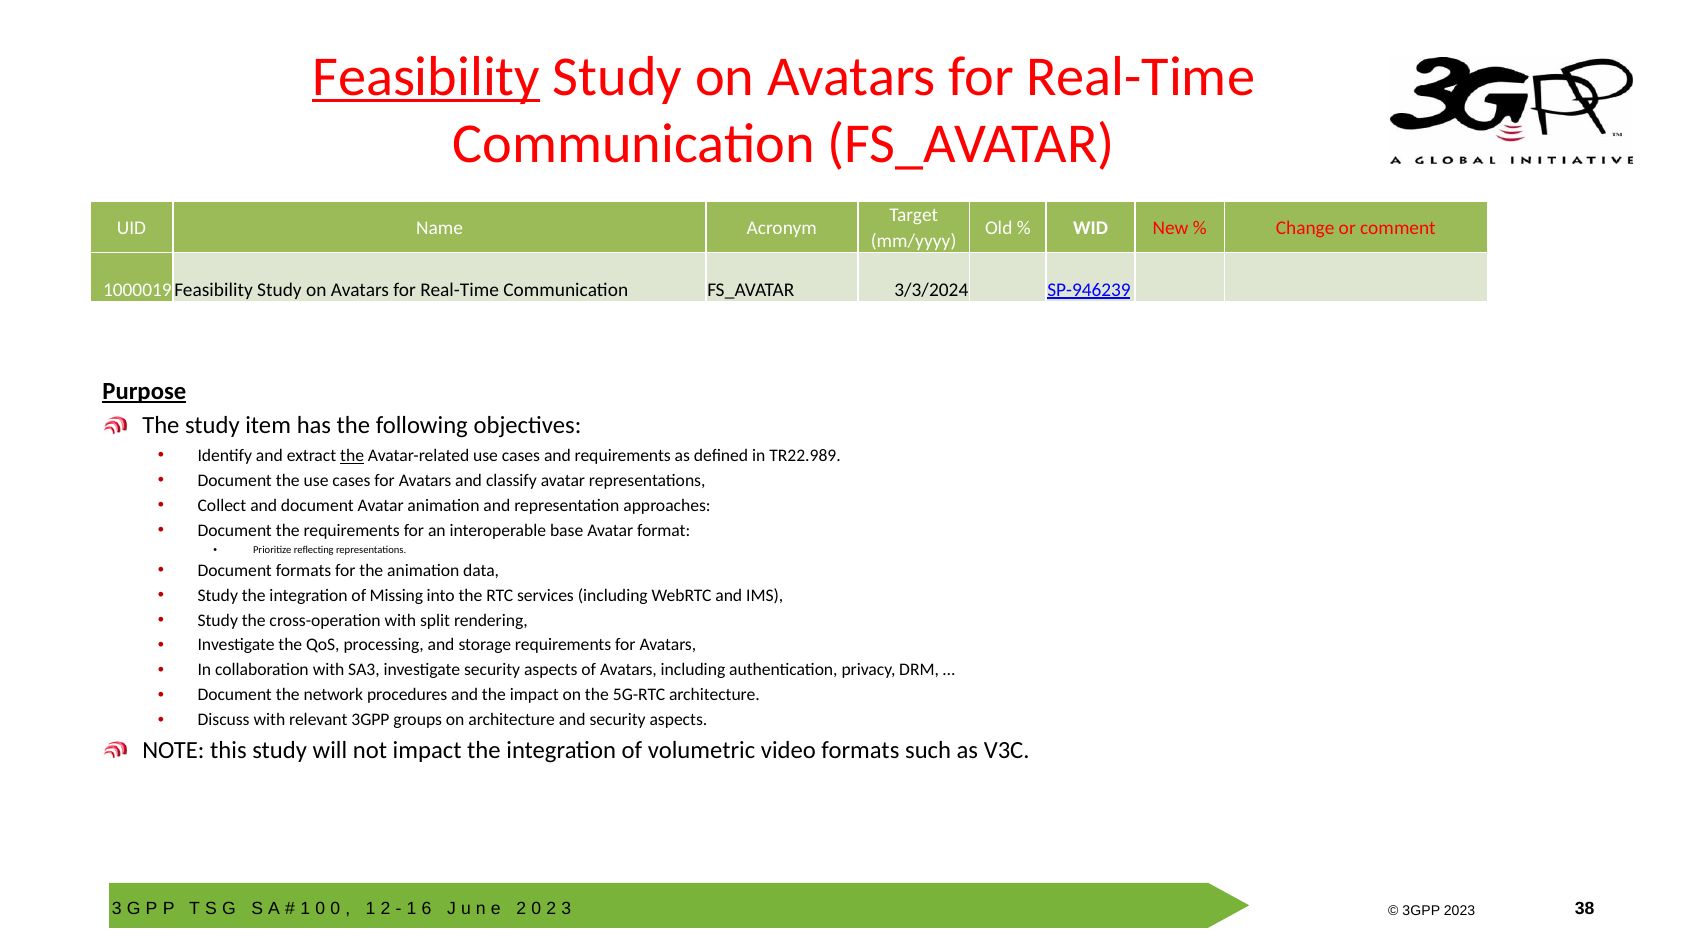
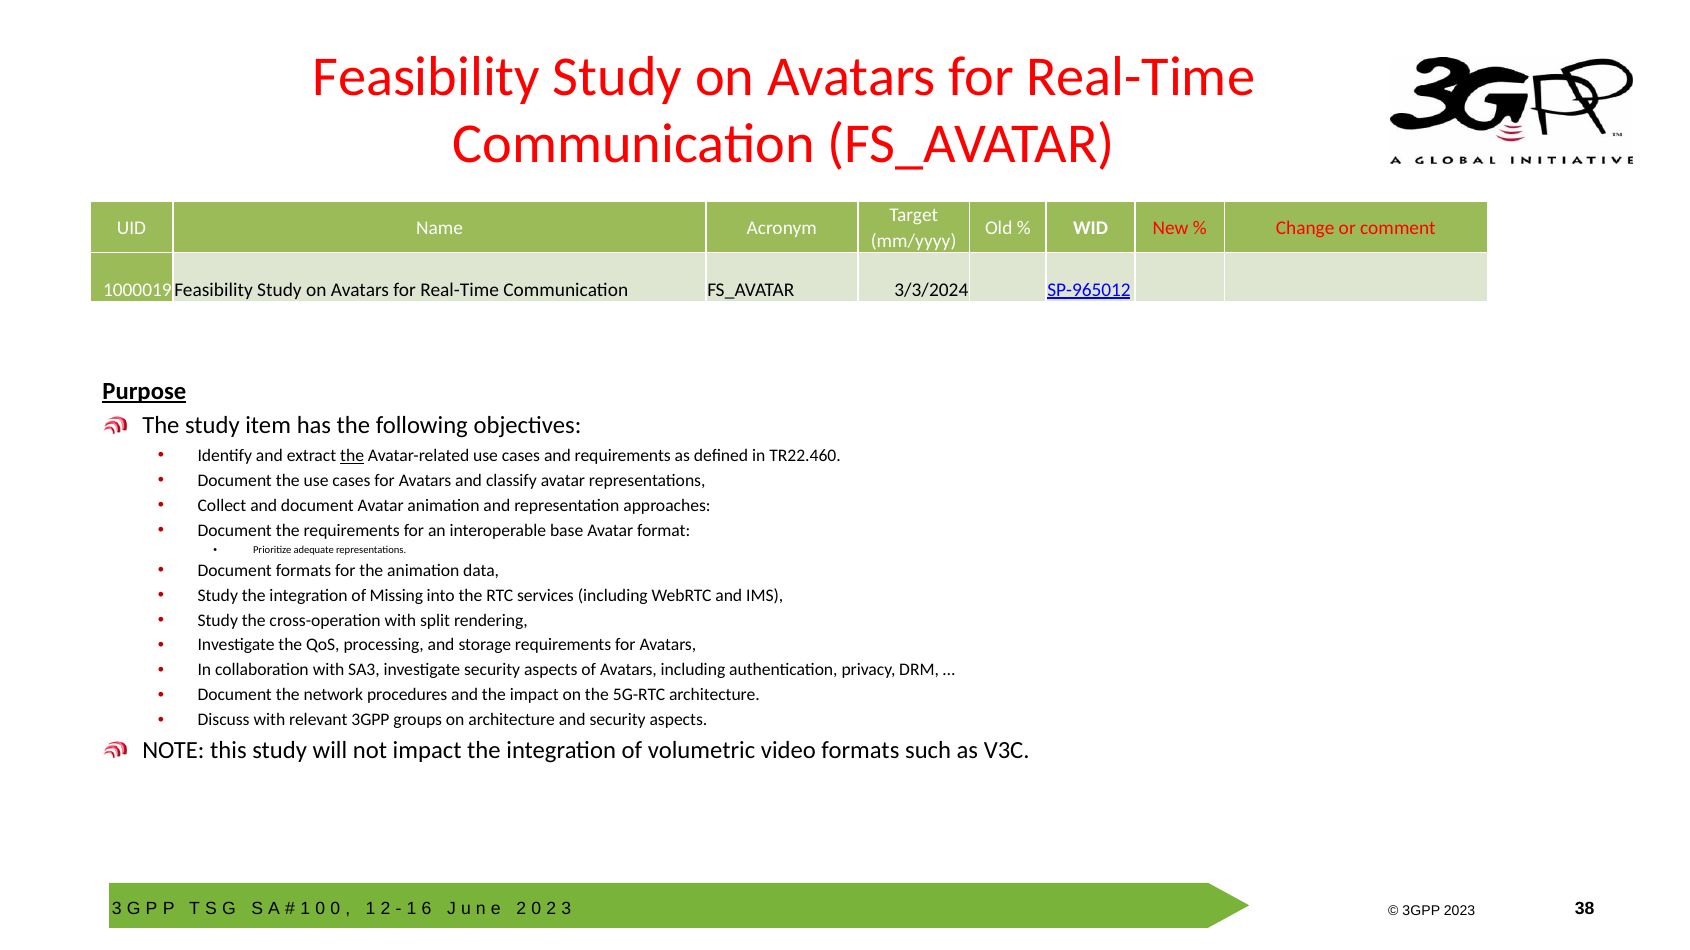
Feasibility underline: present -> none (426, 77)
SP-946239: SP-946239 -> SP-965012 (1089, 290)
TR22.989: TR22.989 -> TR22.460 (805, 456)
reflecting: reflecting -> adequate (314, 551)
